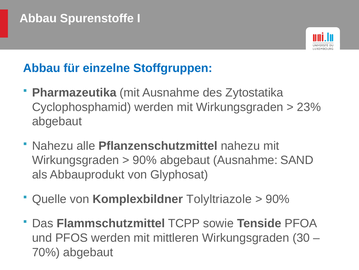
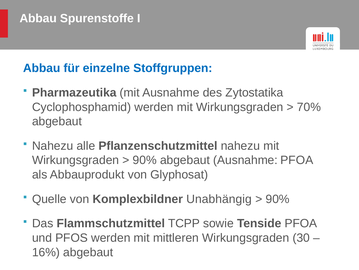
23%: 23% -> 70% (309, 107)
Ausnahme SAND: SAND -> PFOA (297, 160)
Tolyltriazole: Tolyltriazole -> Unabhängig (219, 199)
70%: 70% -> 16% (46, 252)
